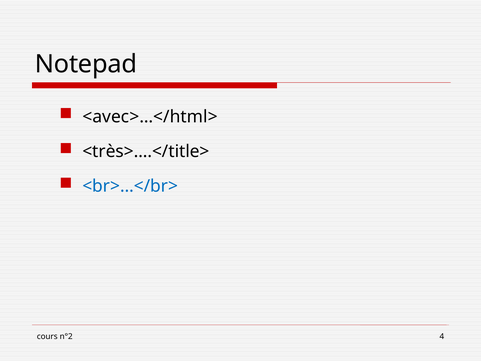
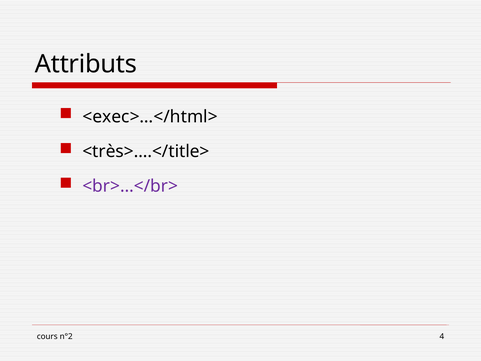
Notepad: Notepad -> Attributs (86, 64)
<avec>…</html>: <avec>…</html> -> <exec>…</html> (150, 117)
<br>…</br> colour: blue -> purple (130, 186)
